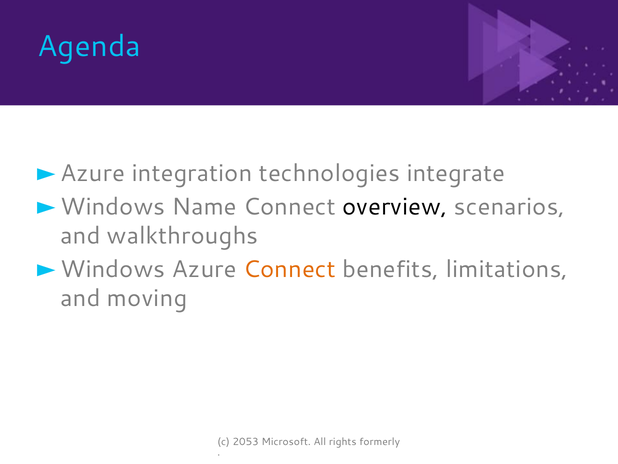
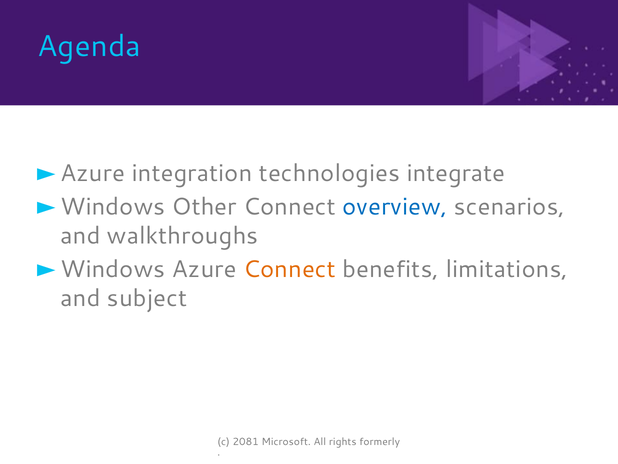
Name: Name -> Other (204, 207)
overview colour: black -> blue (395, 207)
moving: moving -> subject (147, 298)
2053: 2053 -> 2081 (246, 442)
